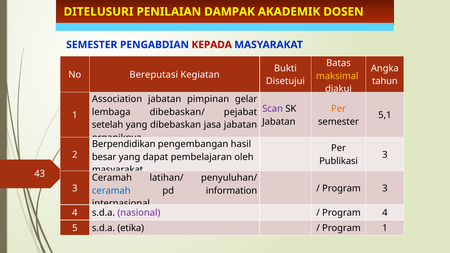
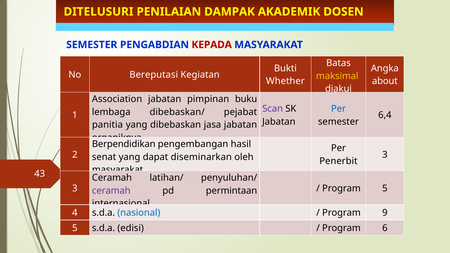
Disetujui: Disetujui -> Whether (285, 81)
tahun: tahun -> about (385, 81)
gelar: gelar -> buku (246, 99)
Per colour: orange -> blue (339, 109)
5,1: 5,1 -> 6,4 (385, 115)
setelah: setelah -> panitia (107, 125)
besar: besar -> senat (104, 157)
pembelajaran: pembelajaran -> diseminarkan (201, 157)
Publikasi: Publikasi -> Penerbit (338, 161)
Program 3: 3 -> 5 (385, 188)
ceramah colour: blue -> purple (111, 191)
information: information -> permintaan (231, 191)
nasional colour: purple -> blue (139, 213)
Program 4: 4 -> 9 (385, 213)
etika: etika -> edisi (131, 228)
Program 1: 1 -> 6 (385, 228)
